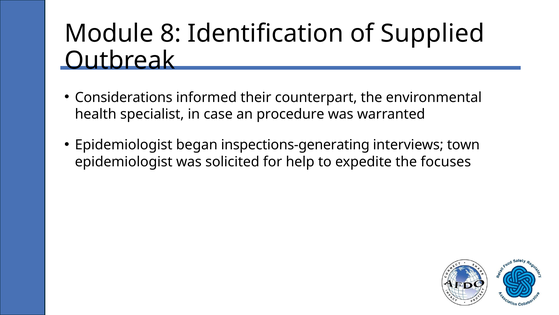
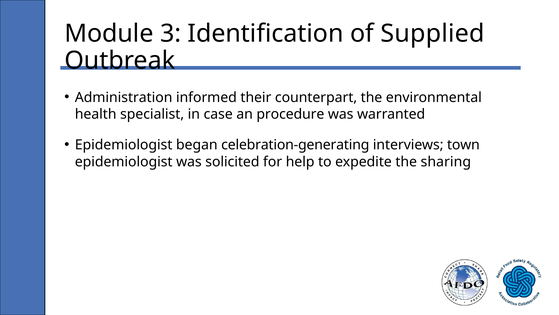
8: 8 -> 3 (171, 33)
Considerations: Considerations -> Administration (124, 97)
inspections-generating: inspections-generating -> celebration-generating (295, 145)
focuses: focuses -> sharing (446, 162)
